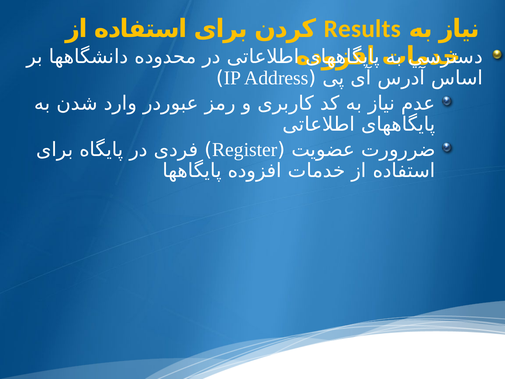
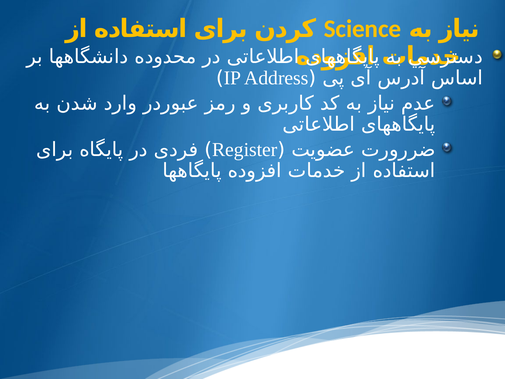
Results: Results -> Science (362, 29)
